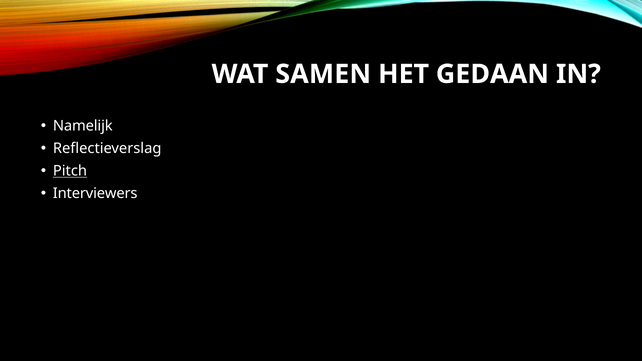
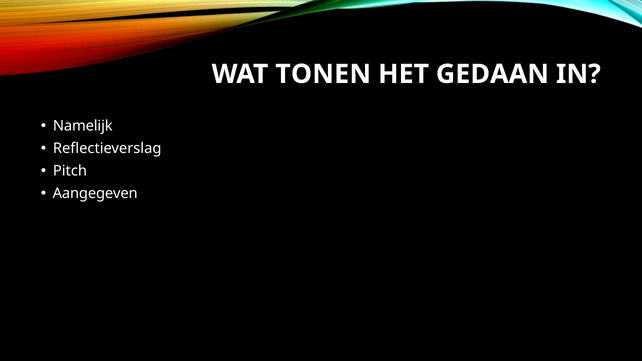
SAMEN: SAMEN -> TONEN (323, 74)
Pitch underline: present -> none (70, 171)
Interviewers: Interviewers -> Aangegeven (95, 194)
